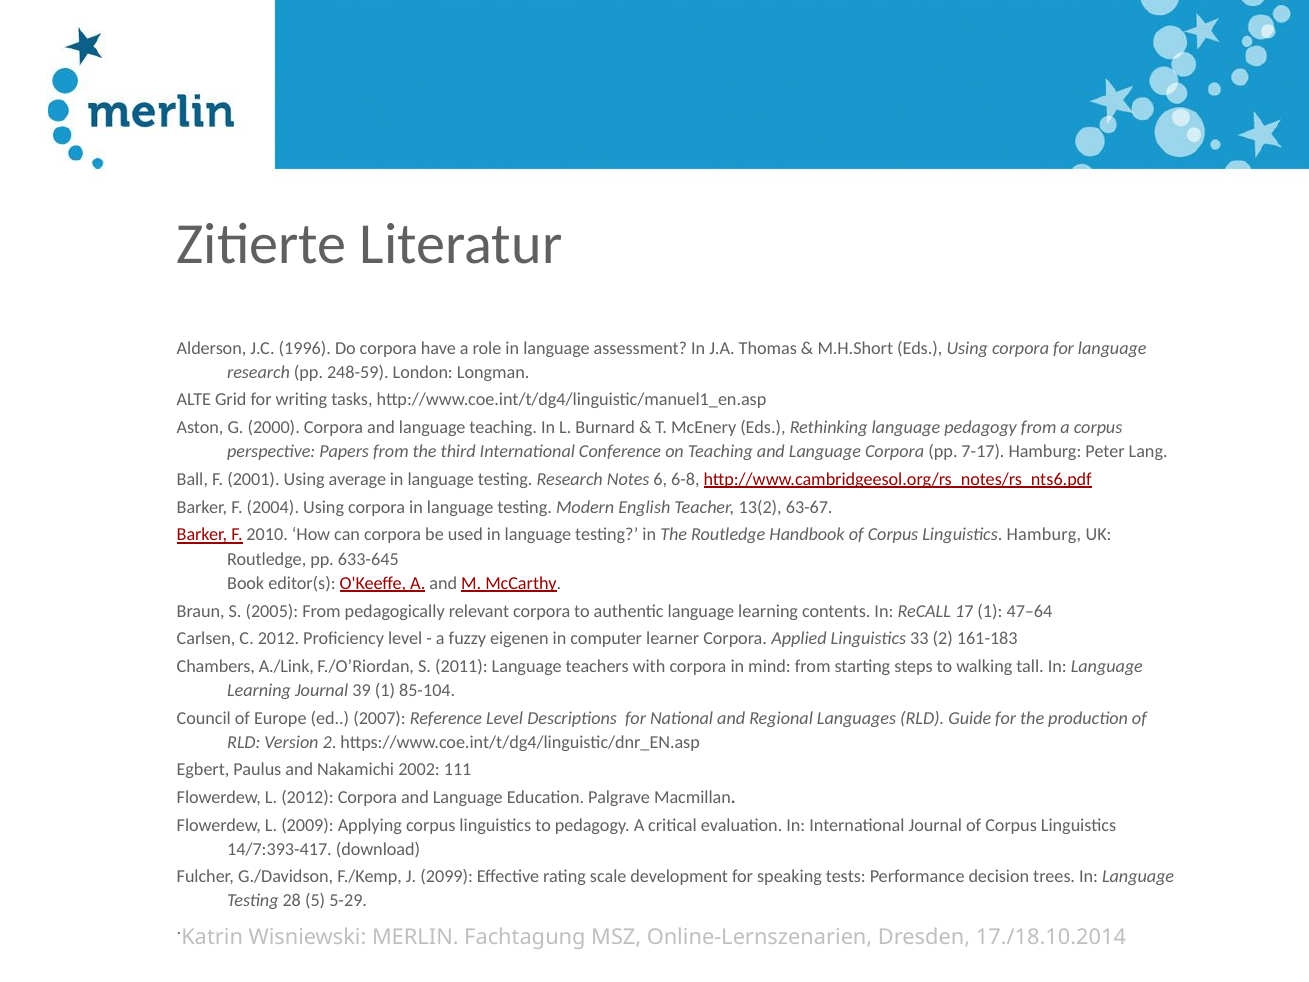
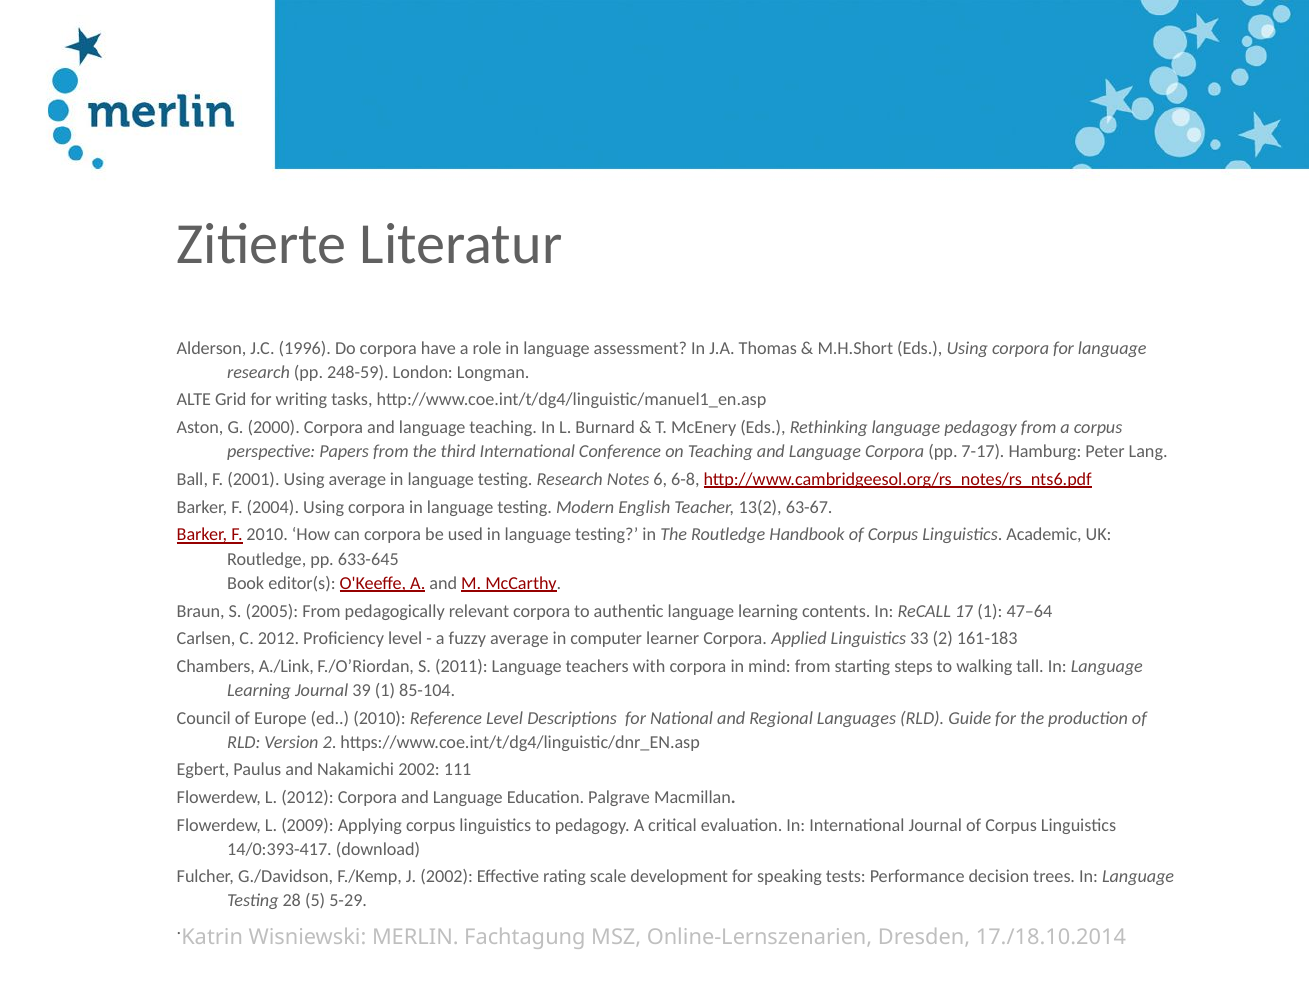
Linguistics Hamburg: Hamburg -> Academic (1044, 535)
fuzzy eigenen: eigenen -> average (519, 639)
ed 2007: 2007 -> 2010 (380, 718)
14/7:393-417: 14/7:393-417 -> 14/0:393-417 (279, 849)
J 2099: 2099 -> 2002 (447, 877)
